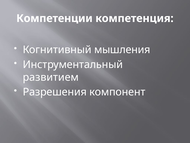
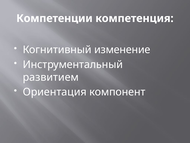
мышления: мышления -> изменение (122, 50)
Разрешения: Разрешения -> Ориентация (55, 92)
